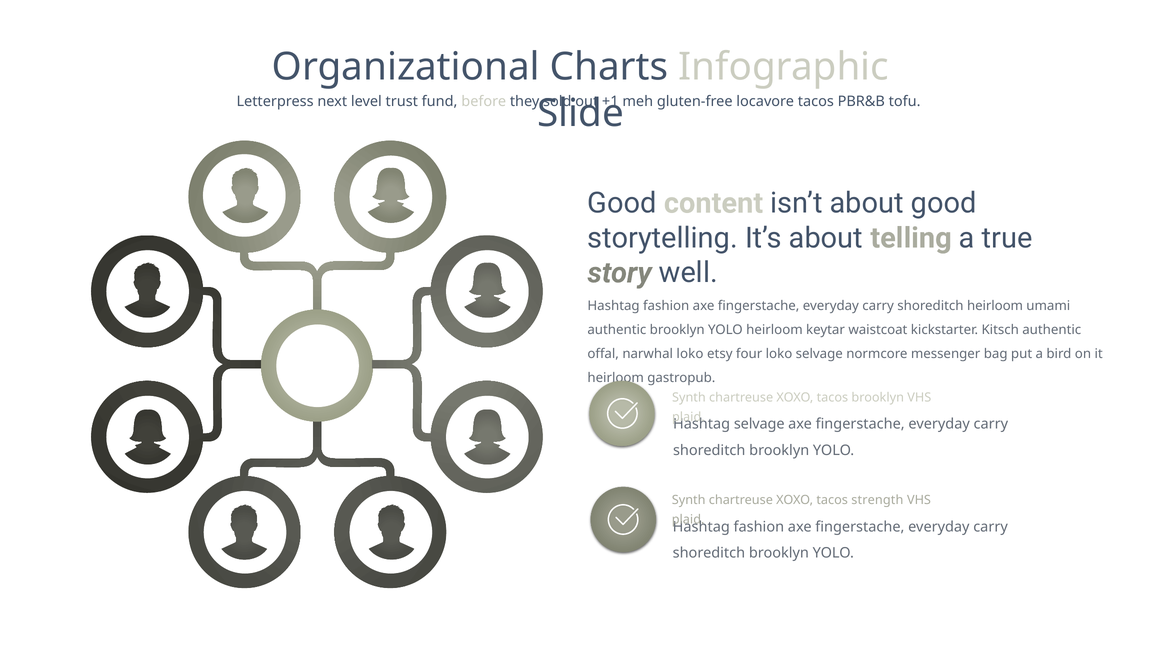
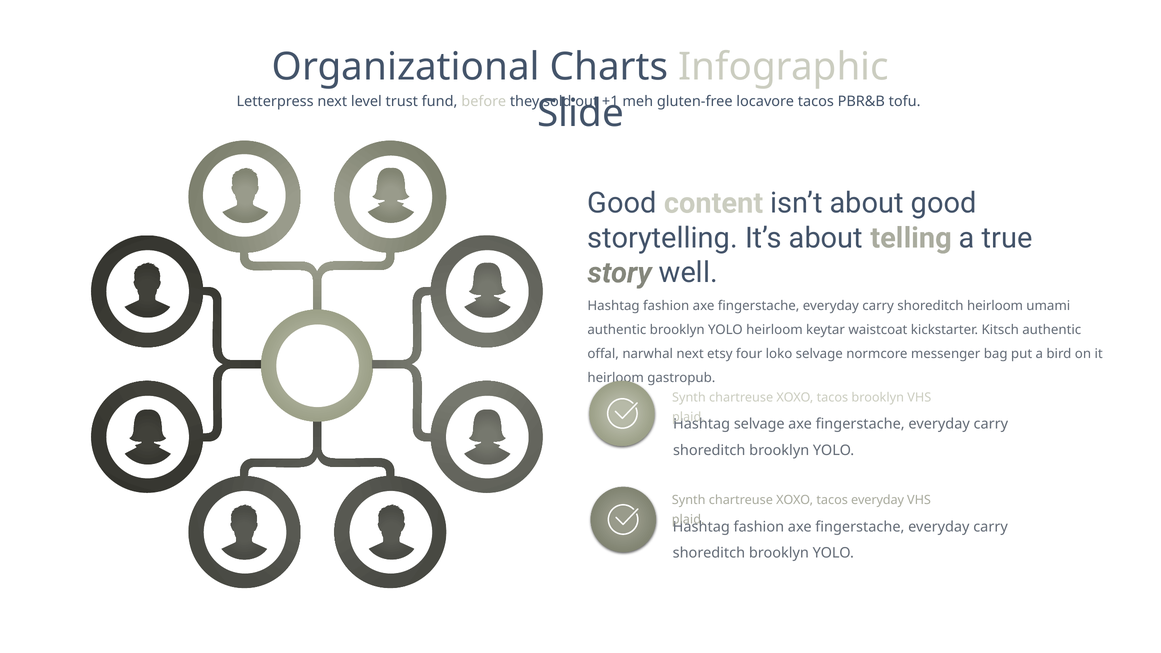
narwhal loko: loko -> next (690, 354)
tacos strength: strength -> everyday (878, 500)
